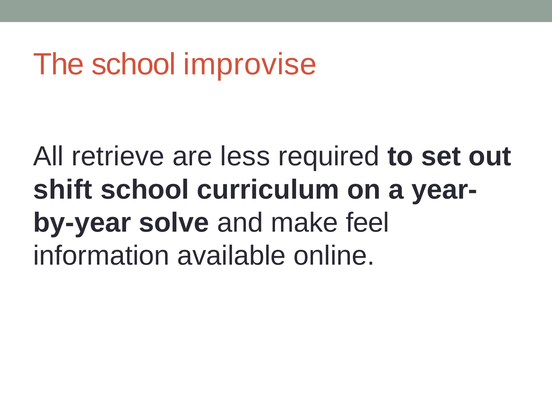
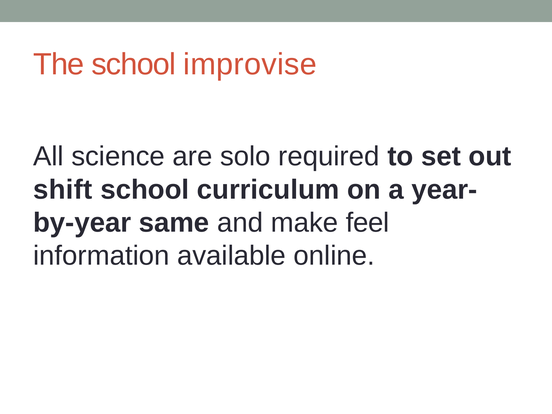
retrieve: retrieve -> science (118, 156)
less: less -> solo (245, 156)
solve: solve -> same (174, 223)
